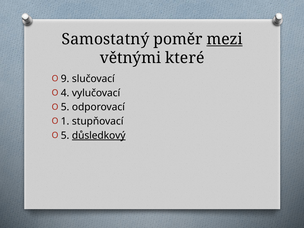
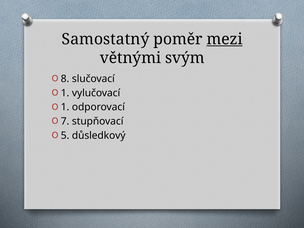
které: které -> svým (185, 58)
9: 9 -> 8 (65, 79)
4: 4 -> 1 (65, 93)
5: 5 -> 1 (65, 107)
1: 1 -> 7 (65, 121)
důsledkový underline: present -> none (99, 136)
